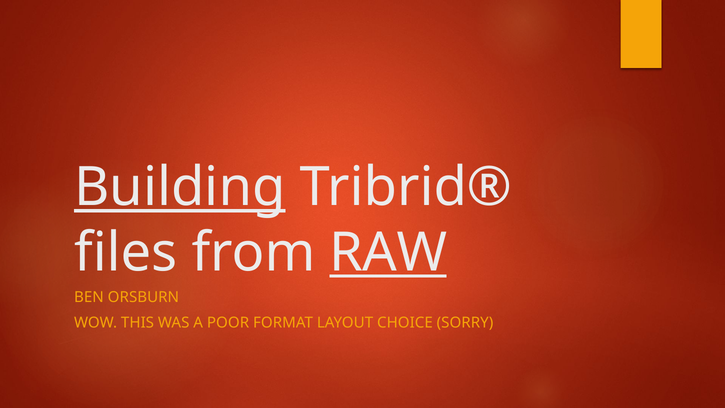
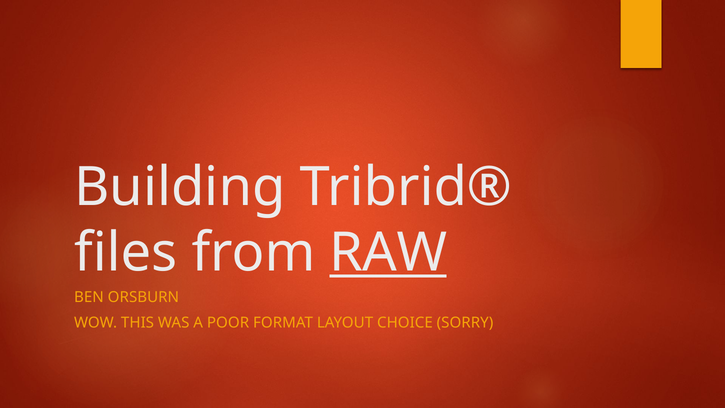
Building underline: present -> none (180, 187)
